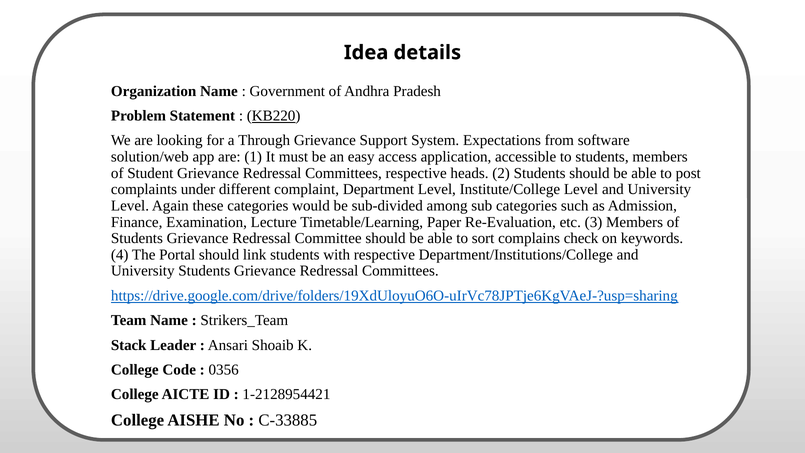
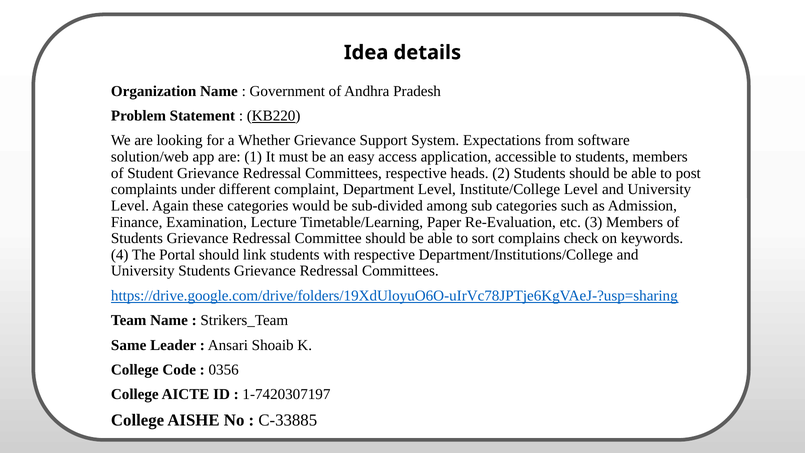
Through: Through -> Whether (264, 140)
Stack: Stack -> Same (129, 345)
1-2128954421: 1-2128954421 -> 1-7420307197 (286, 394)
